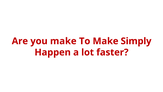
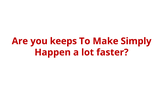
you make: make -> keeps (63, 41)
